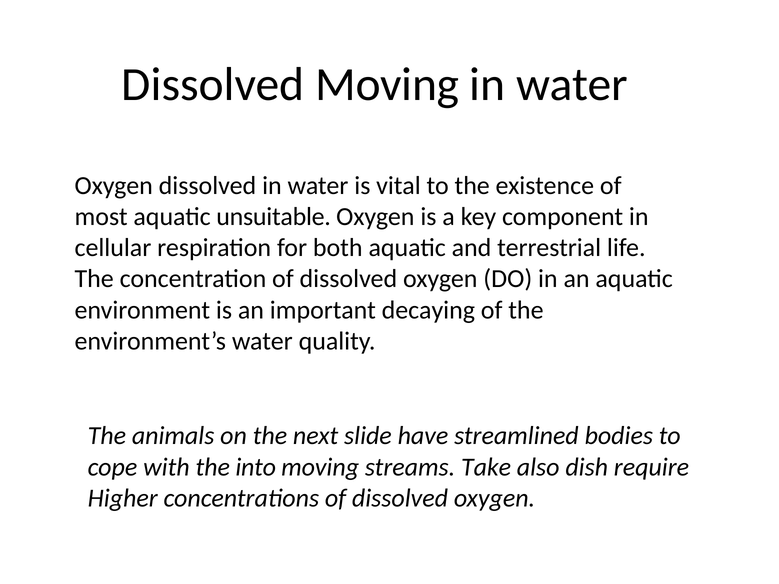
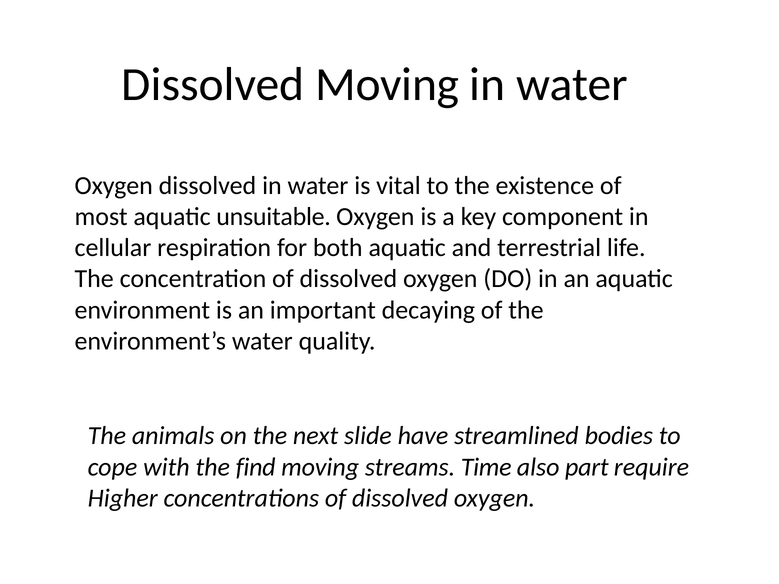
into: into -> find (256, 467)
Take: Take -> Time (486, 467)
dish: dish -> part (587, 467)
